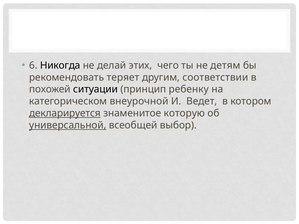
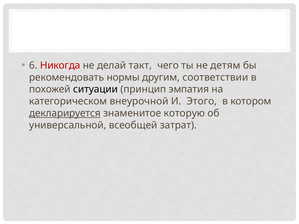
Никогда colour: black -> red (60, 65)
этих: этих -> такт (140, 65)
теряет: теряет -> нормы (123, 77)
ребенку: ребенку -> эмпатия (189, 89)
Ведет: Ведет -> Этого (202, 101)
универсальной underline: present -> none (68, 125)
выбор: выбор -> затрат (178, 125)
